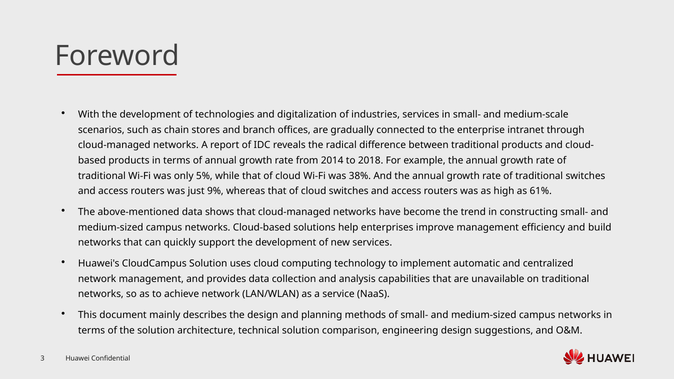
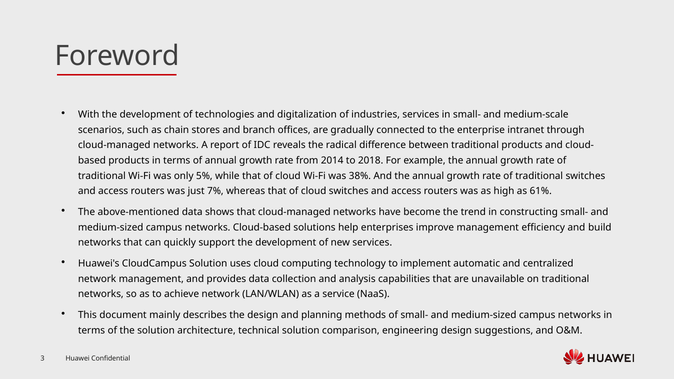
9%: 9% -> 7% (215, 191)
